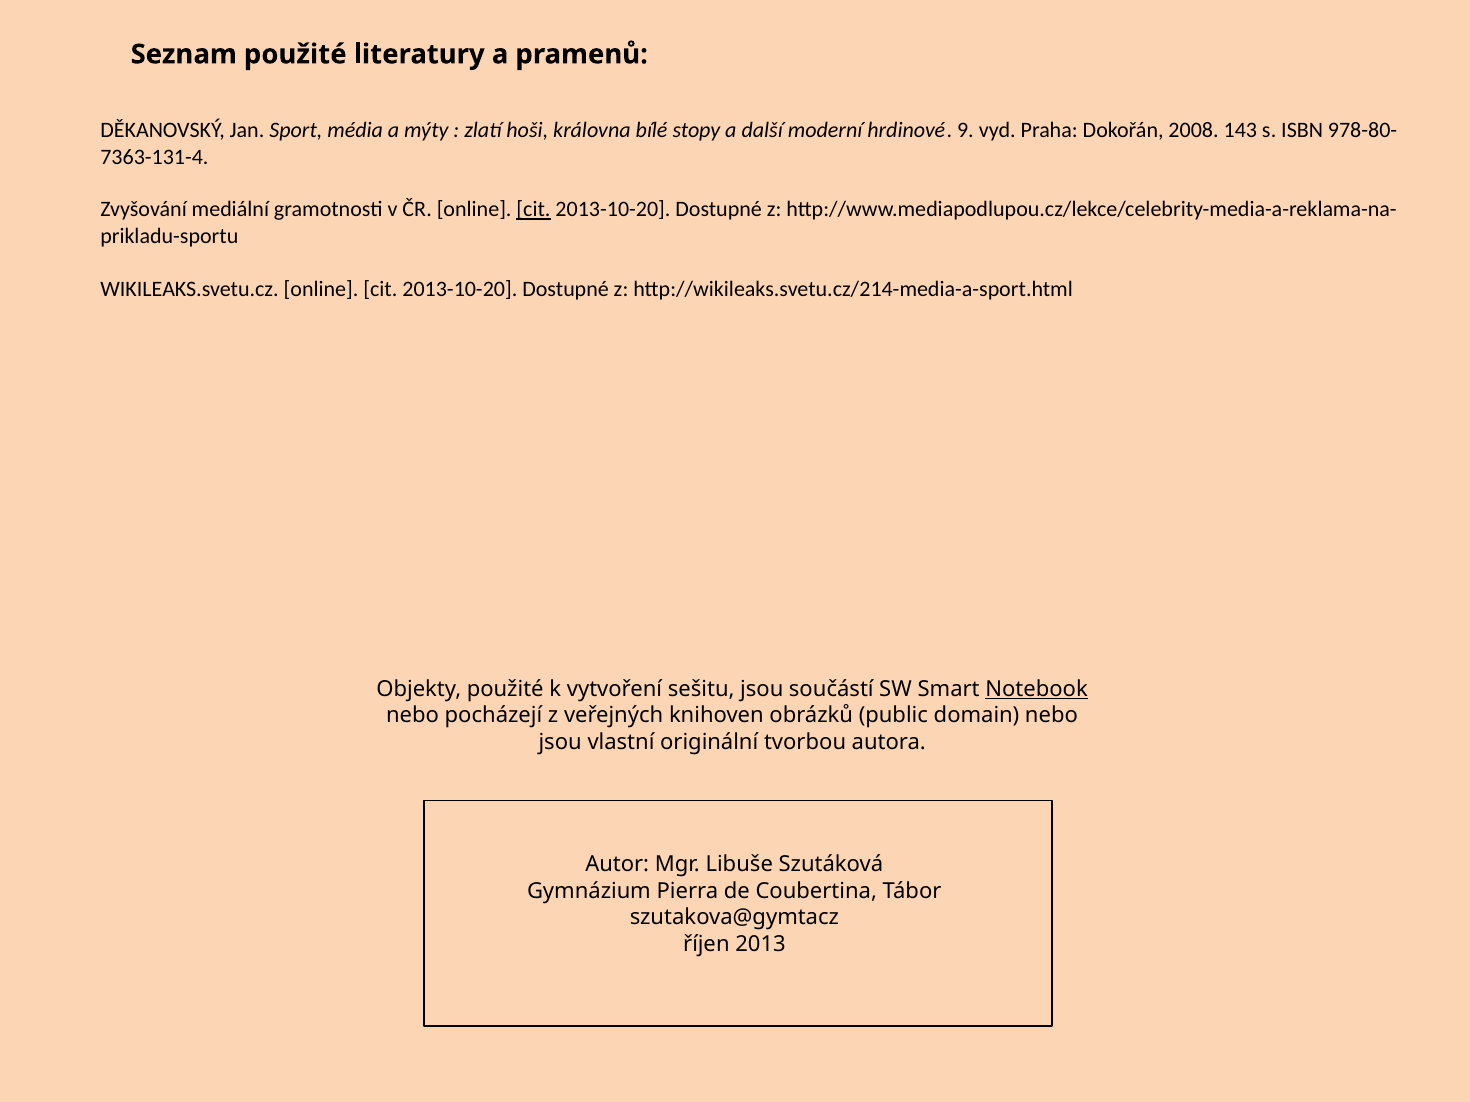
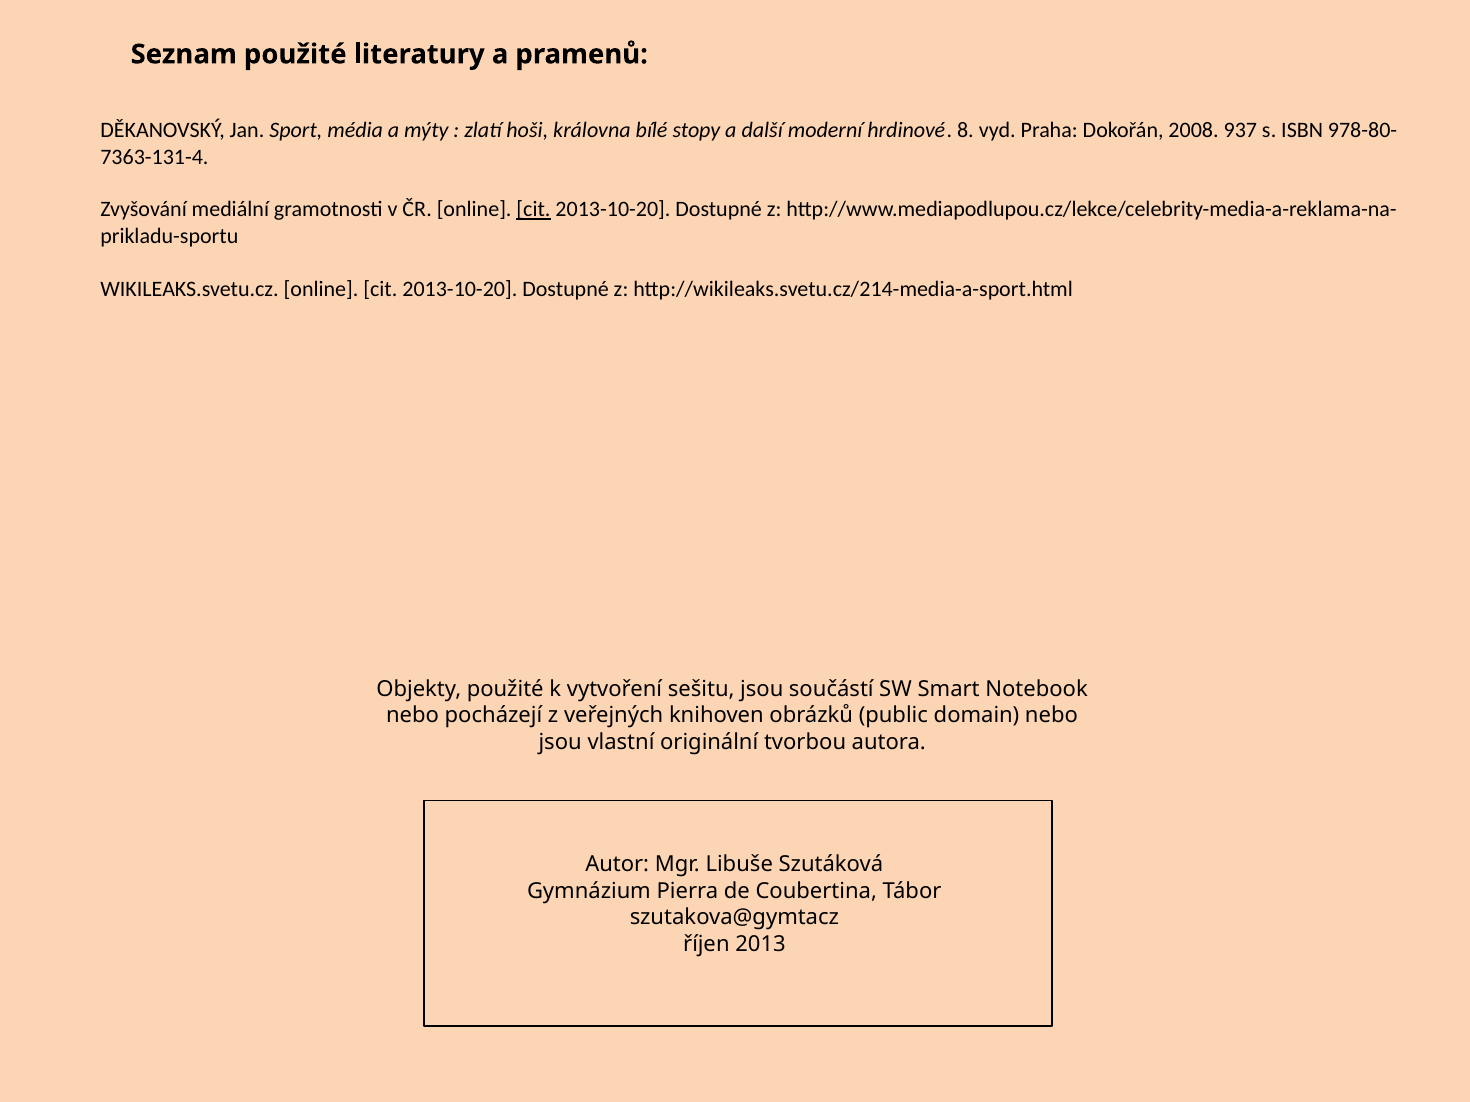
9: 9 -> 8 (965, 130)
143: 143 -> 937 (1240, 130)
Notebook underline: present -> none (1037, 689)
